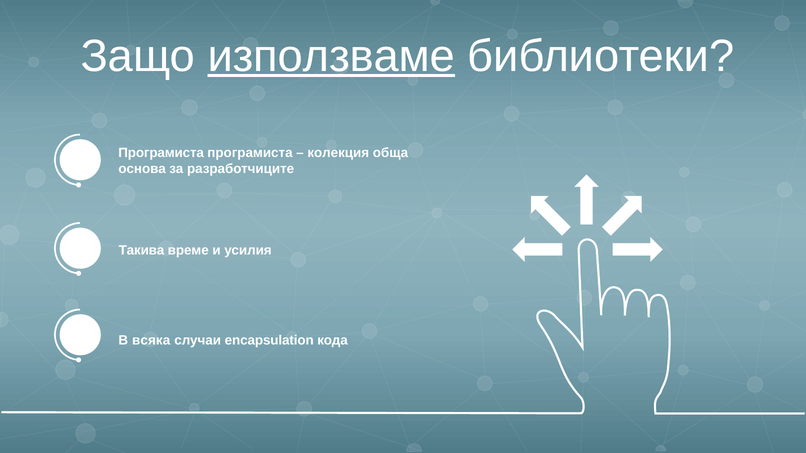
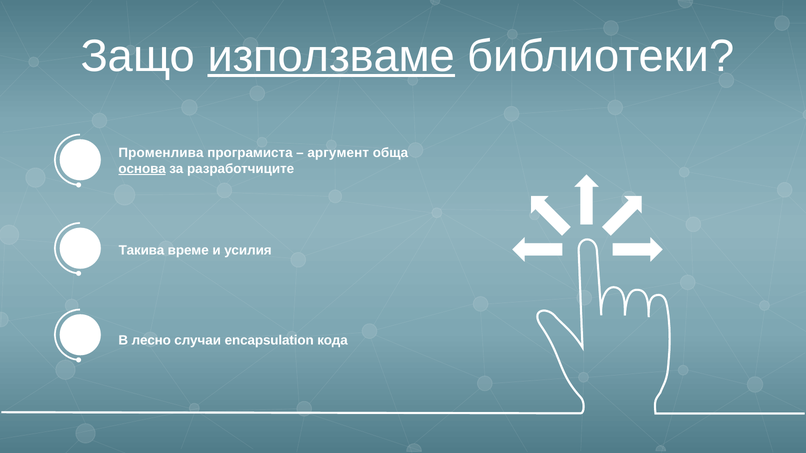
Програмиста: Програмиста -> Променлива (161, 153)
колекция: колекция -> аргумент (338, 153)
основа underline: none -> present (142, 169)
всяка: всяка -> лесно (151, 340)
